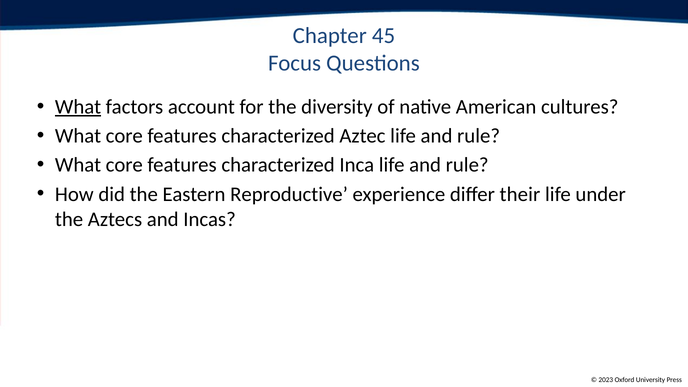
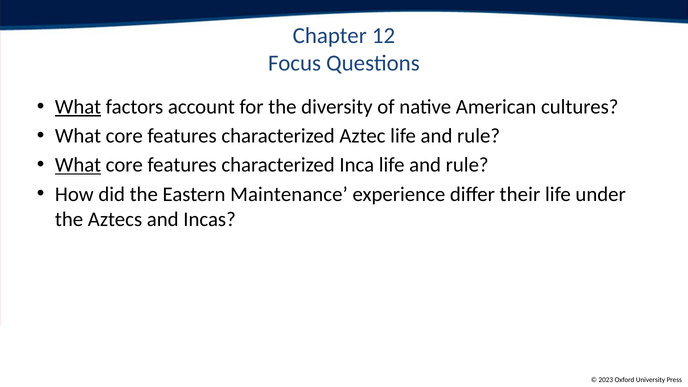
45: 45 -> 12 (384, 36)
What underline: none -> present (78, 165)
Reproductive: Reproductive -> Maintenance (289, 194)
